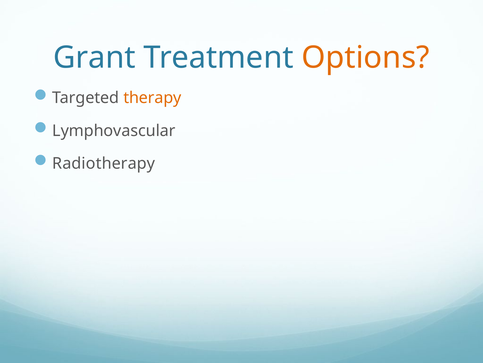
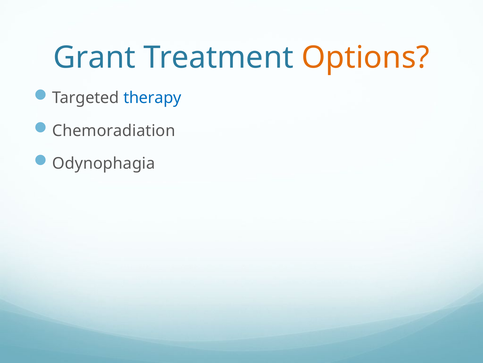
therapy colour: orange -> blue (152, 98)
Lymphovascular: Lymphovascular -> Chemoradiation (114, 130)
Radiotherapy: Radiotherapy -> Odynophagia (104, 163)
